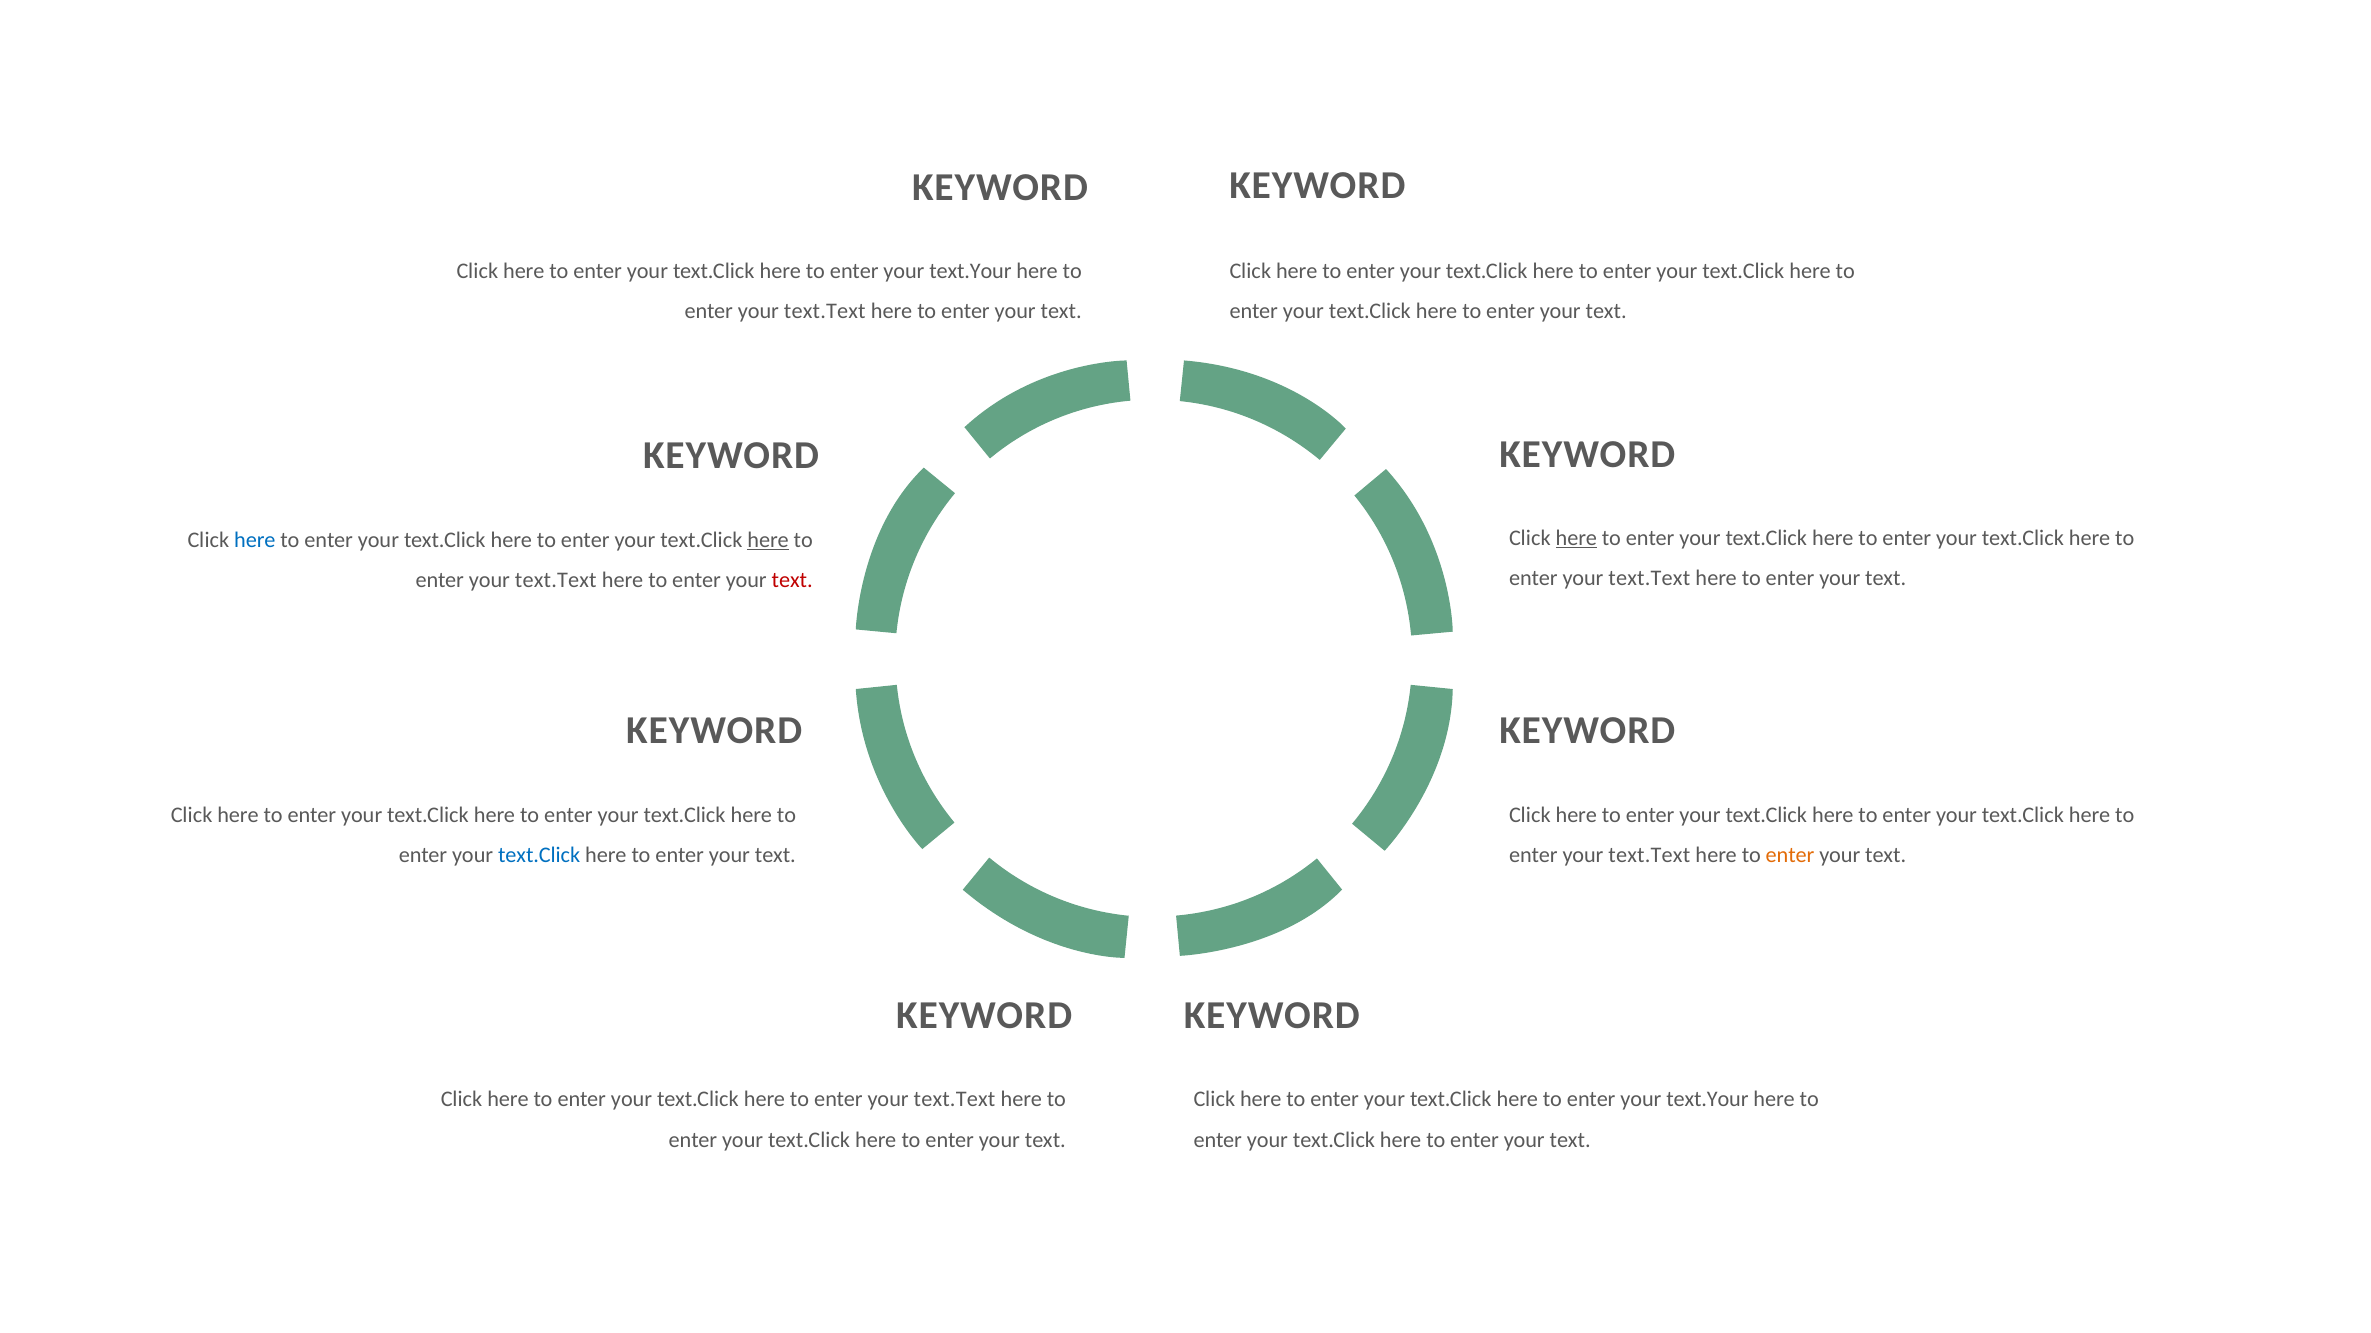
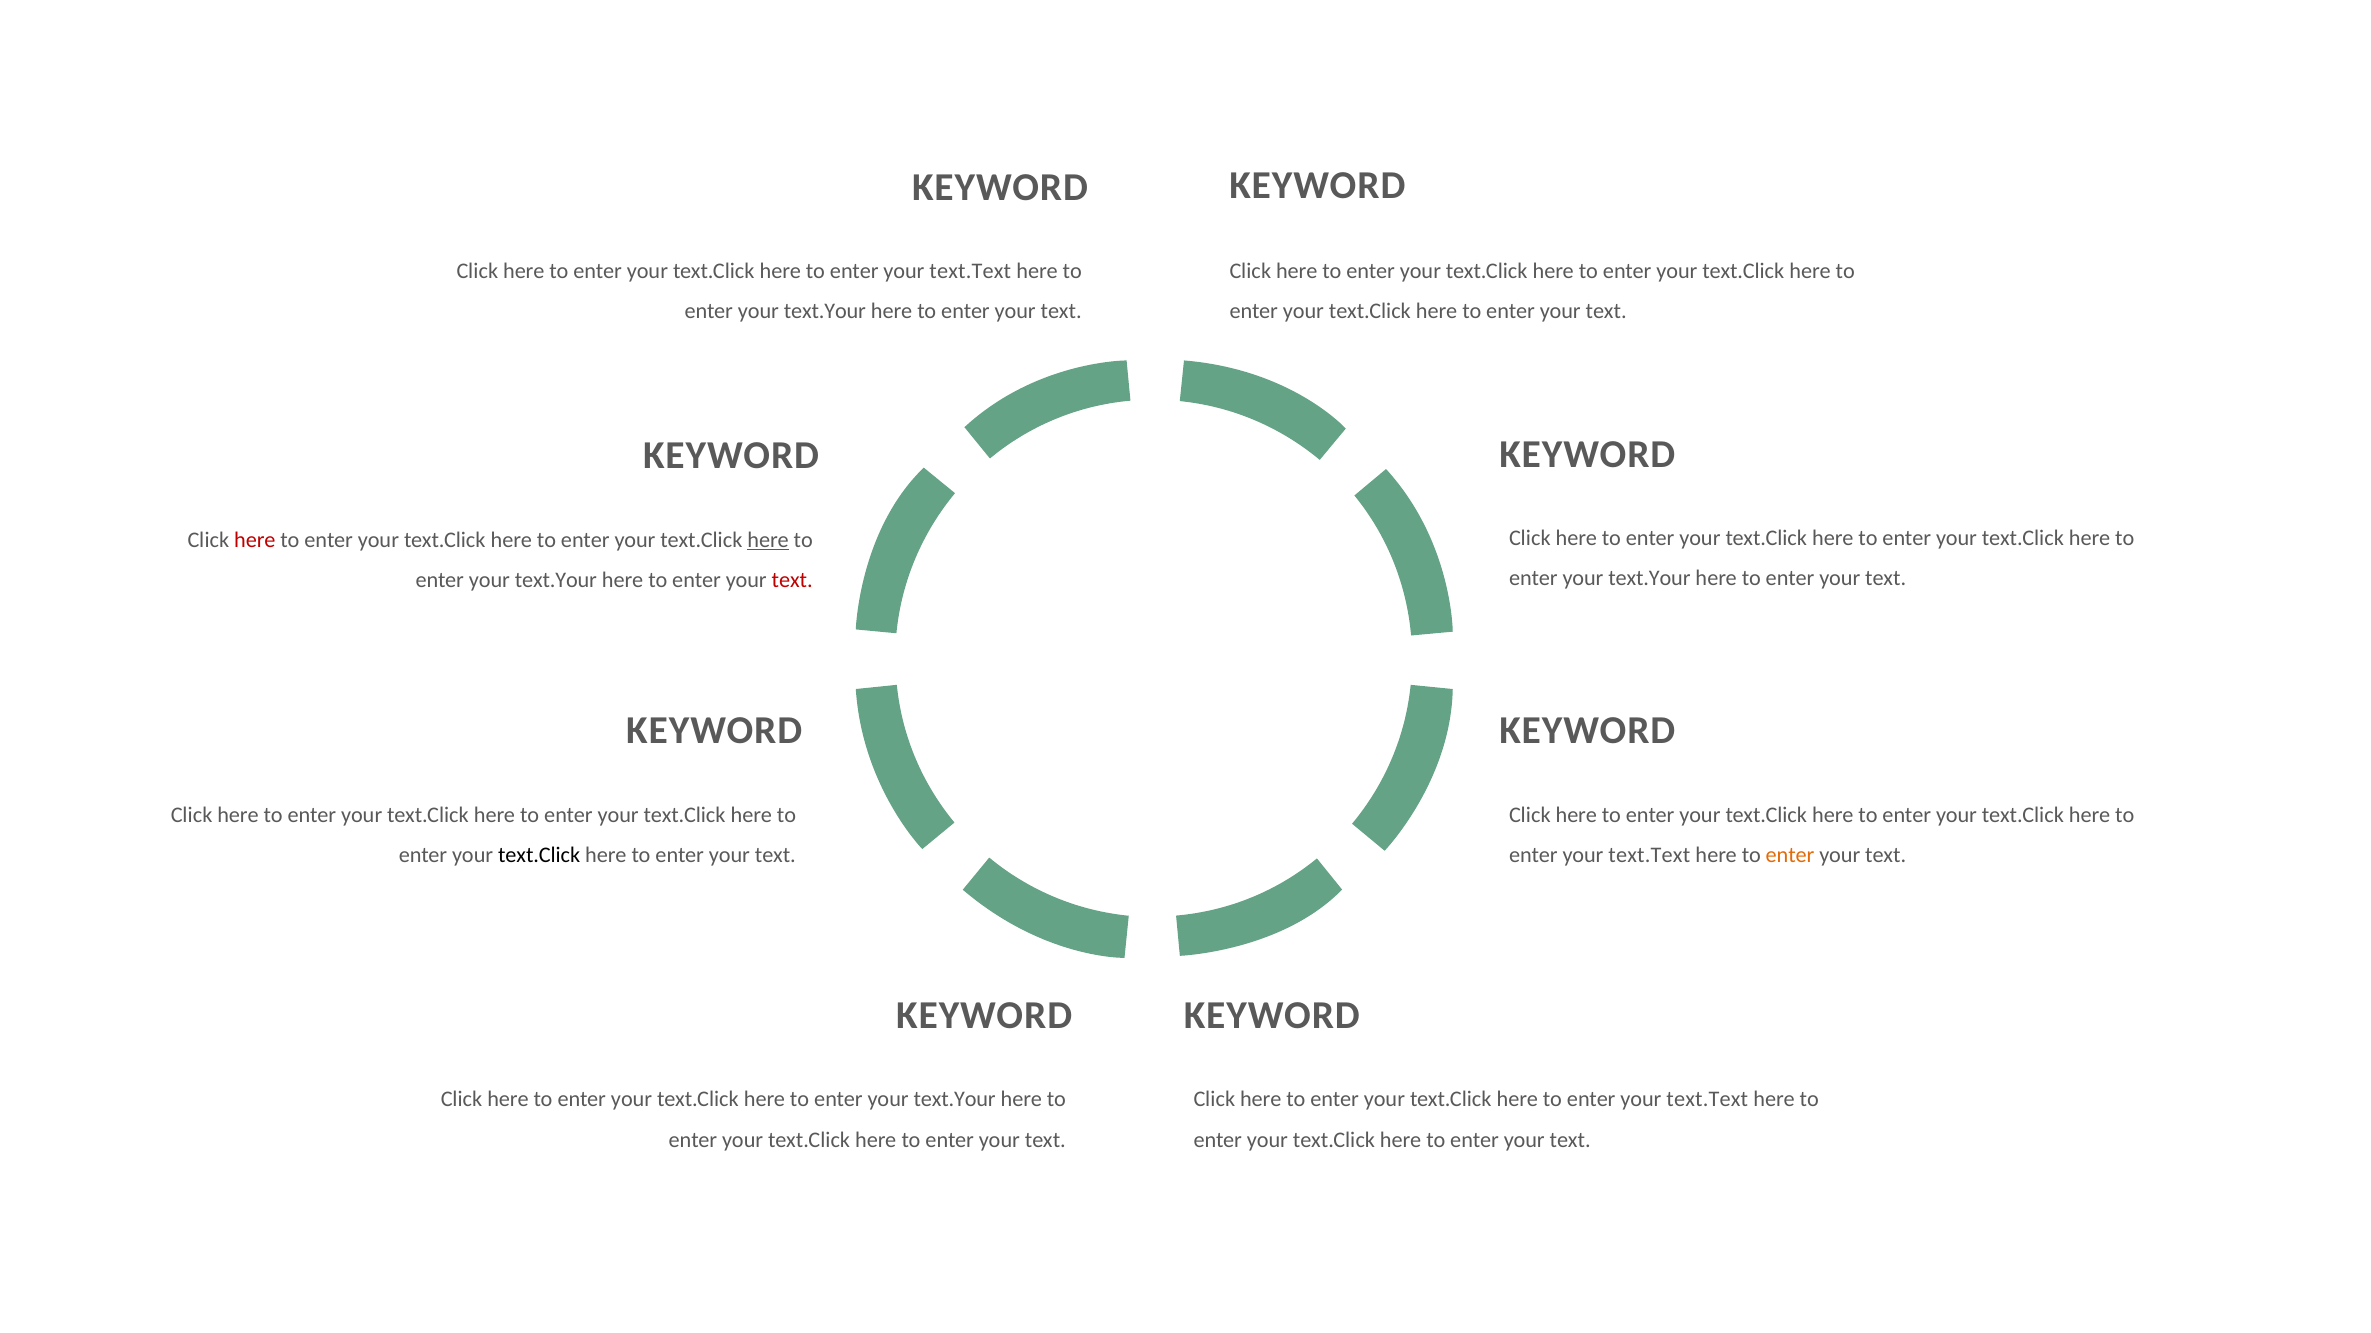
text.Your: text.Your -> text.Text (970, 271)
text.Text: text.Text -> text.Your (825, 312)
here underline: present -> none (1576, 538)
here colour: blue -> red (255, 540)
text.Text: text.Text -> text.Your (1649, 579)
text.Text: text.Text -> text.Your (556, 580)
text.Click colour: blue -> black (539, 855)
text.Text: text.Text -> text.Your (955, 1100)
text.Your: text.Your -> text.Text (1707, 1100)
